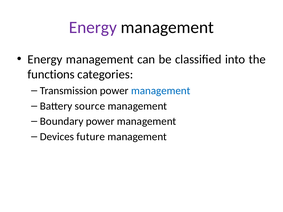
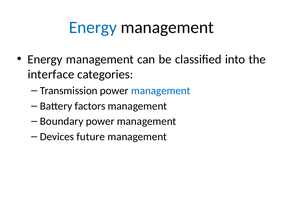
Energy colour: purple -> blue (93, 27)
functions: functions -> interface (51, 74)
source: source -> factors (90, 106)
